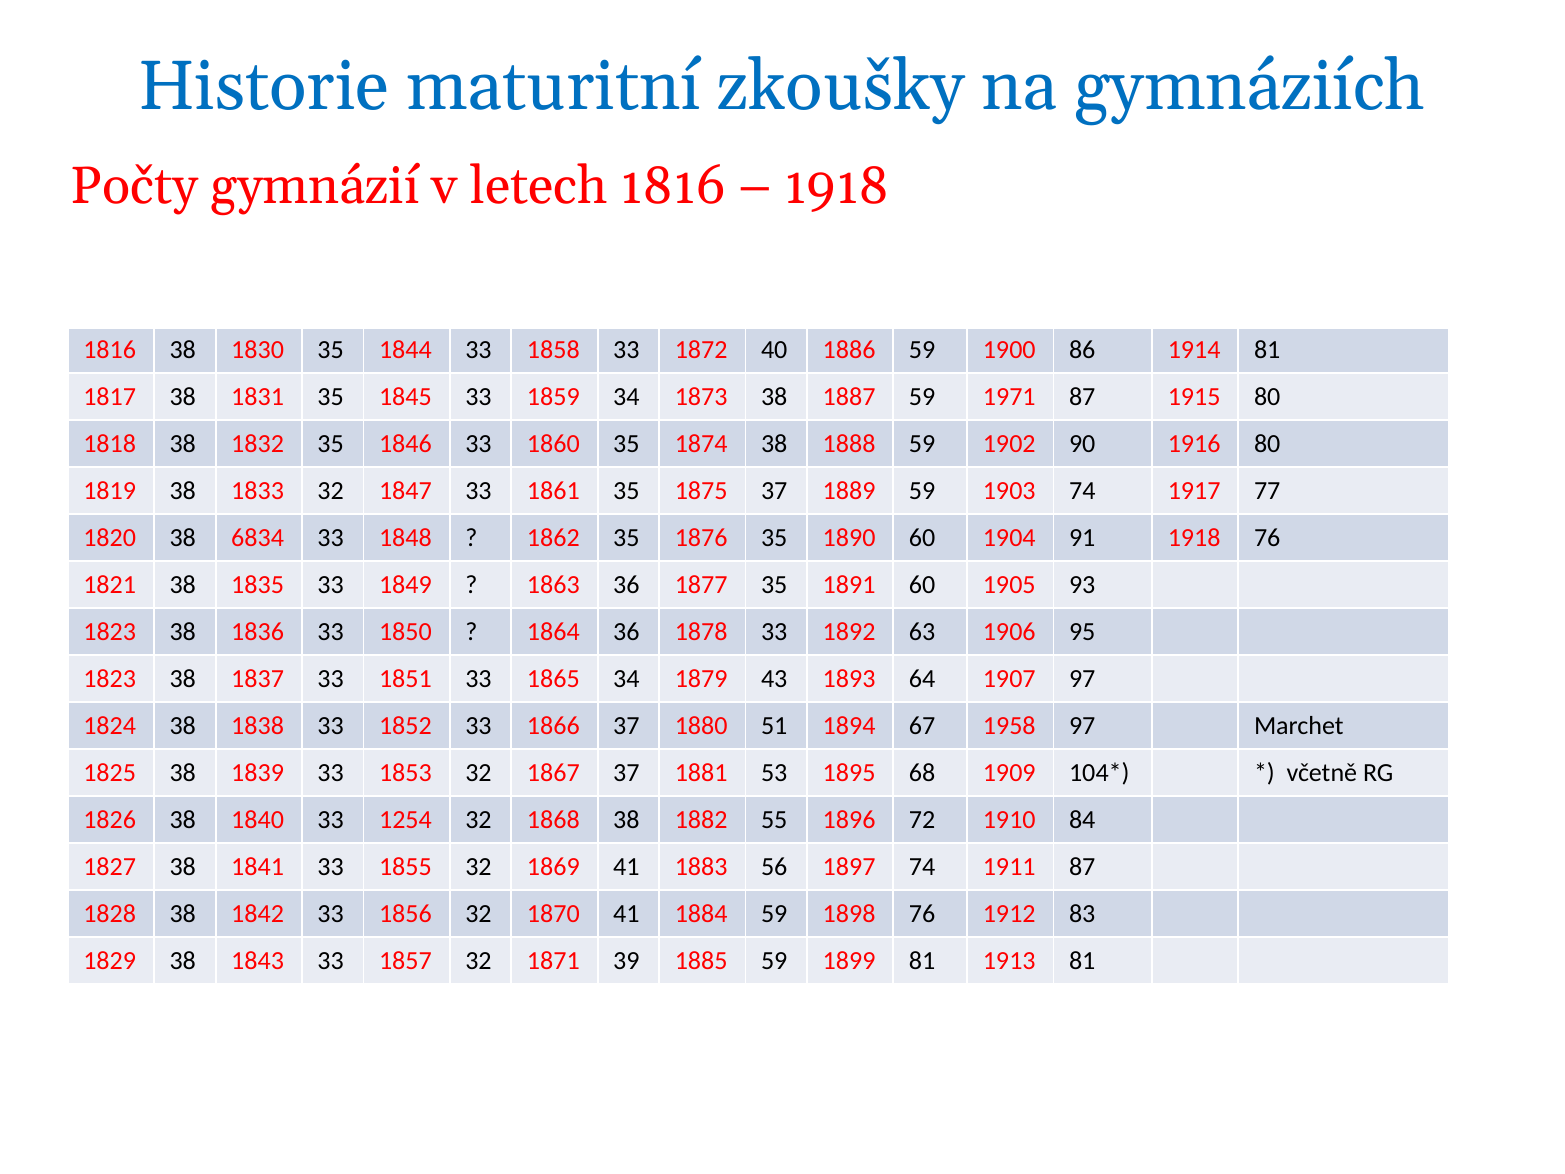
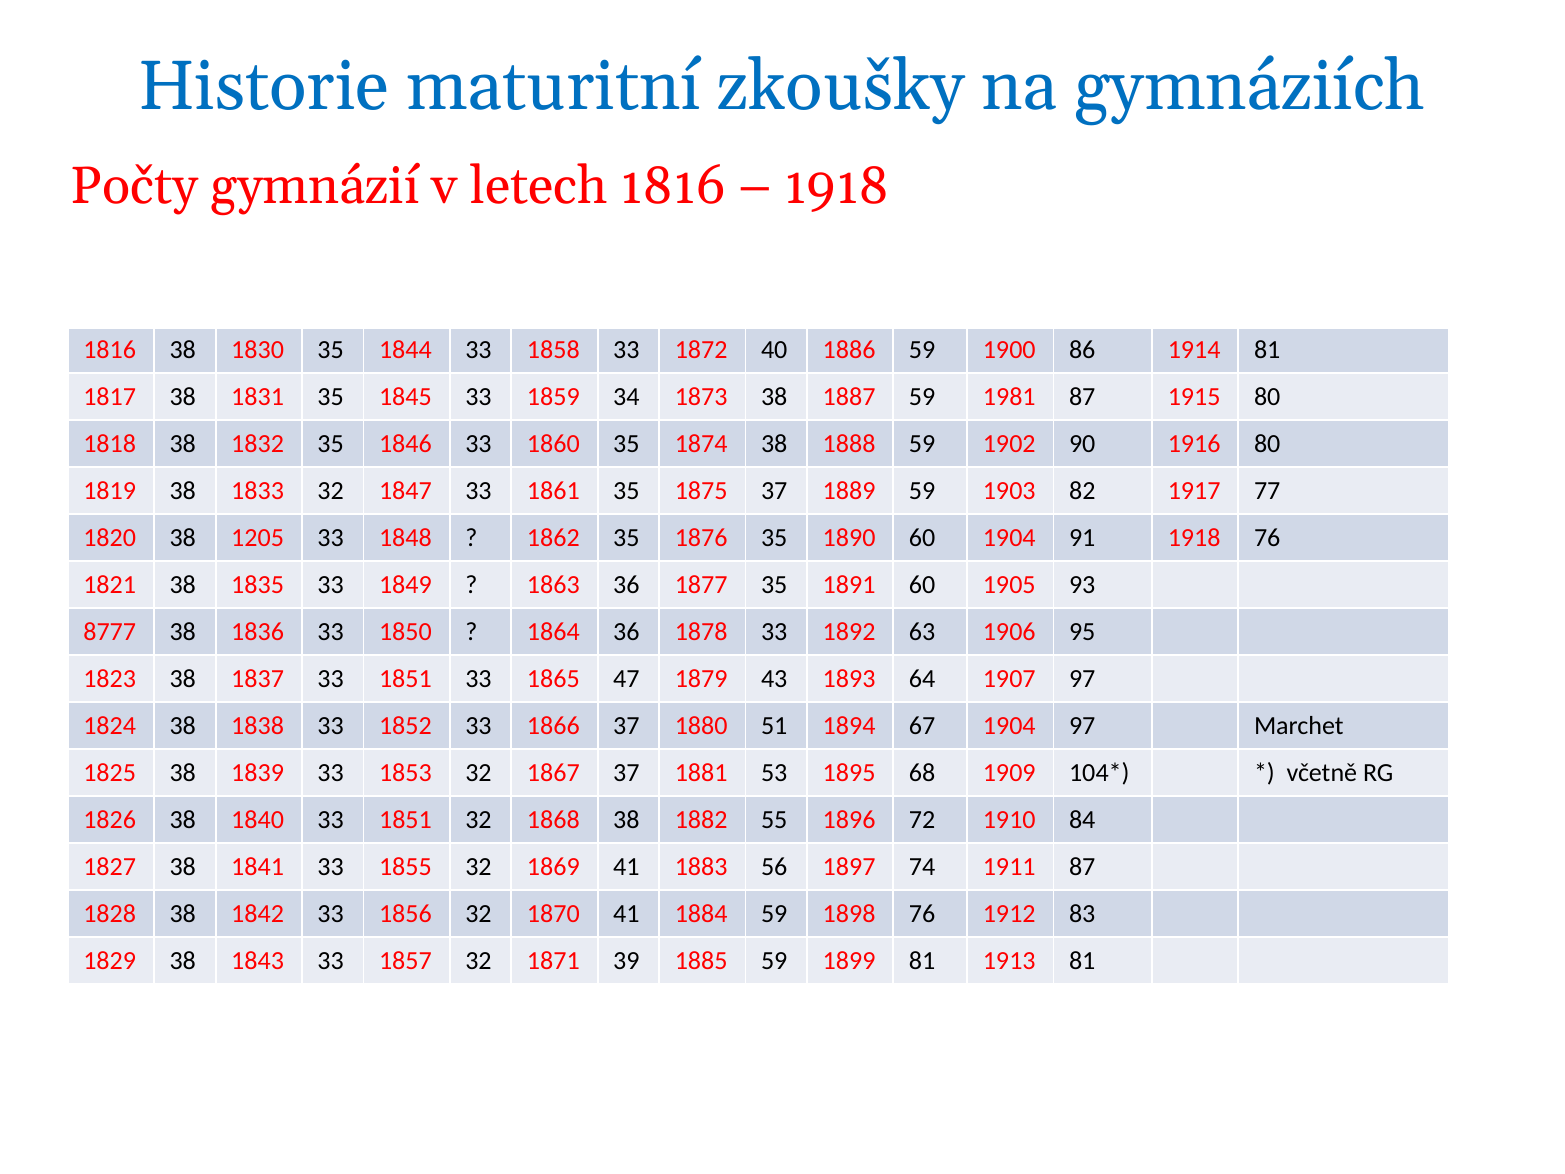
1971: 1971 -> 1981 (1009, 397)
1903 74: 74 -> 82 (1082, 491)
6834: 6834 -> 1205 (258, 538)
1823: 1823 -> 8777 (110, 632)
1865 34: 34 -> 47 (626, 679)
67 1958: 1958 -> 1904 (1009, 726)
1840 33 1254: 1254 -> 1851 (405, 820)
